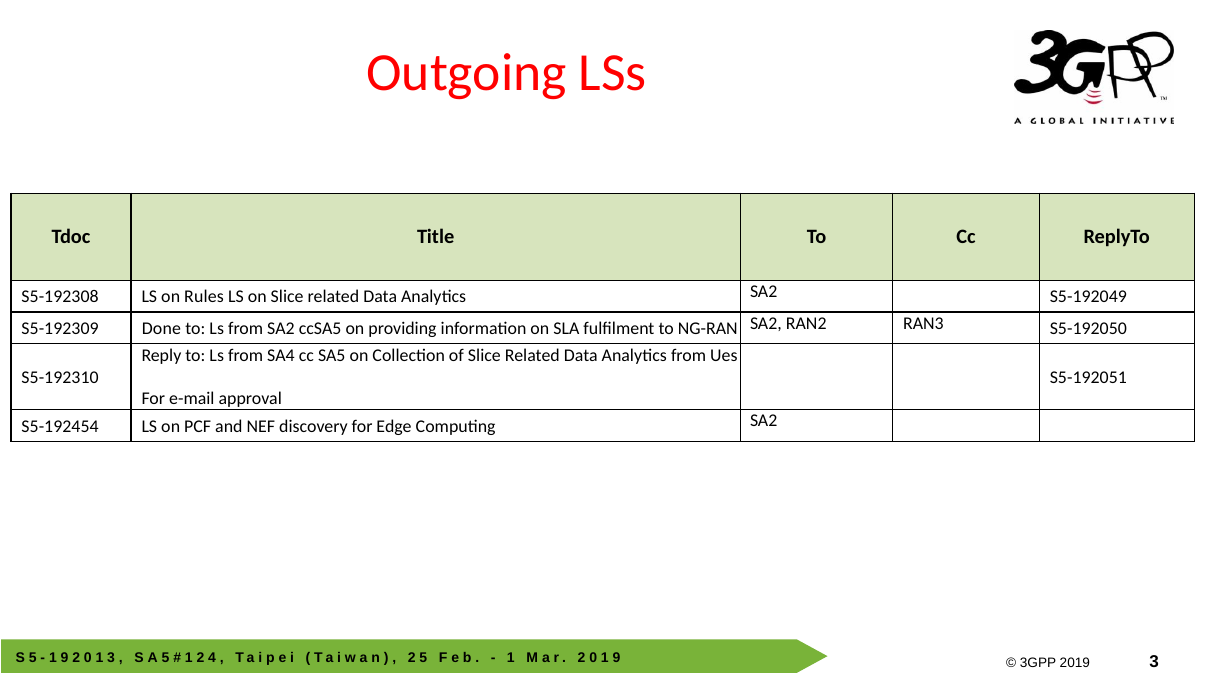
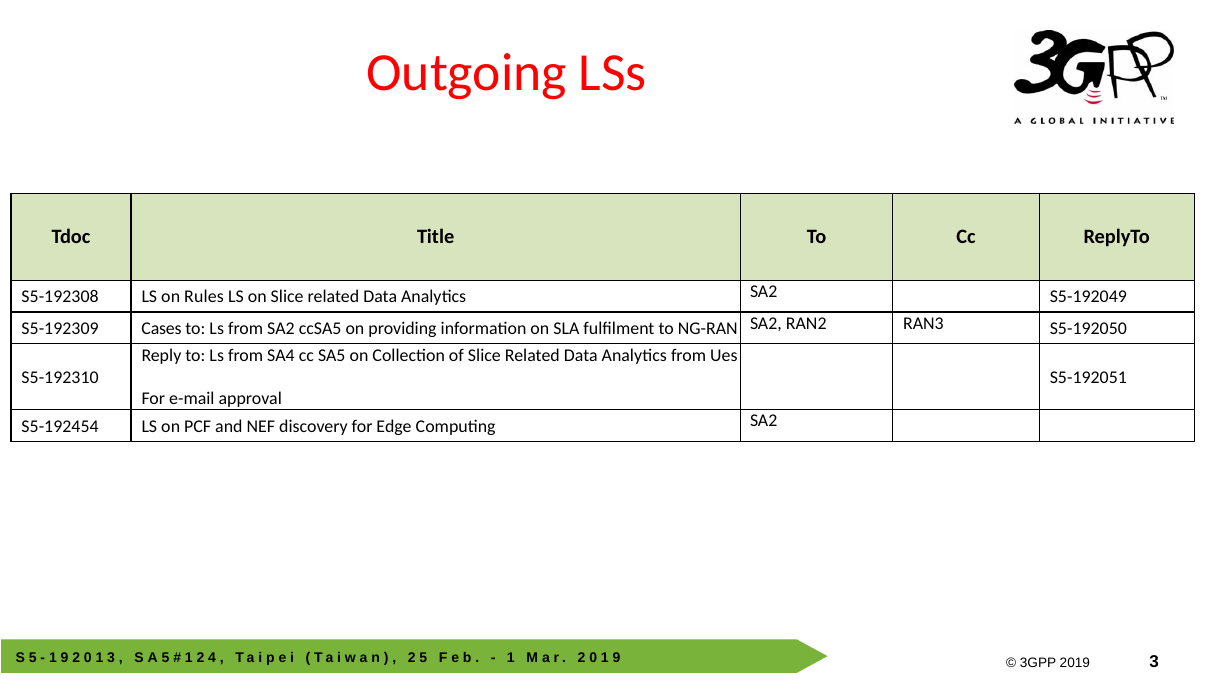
Done: Done -> Cases (162, 329)
